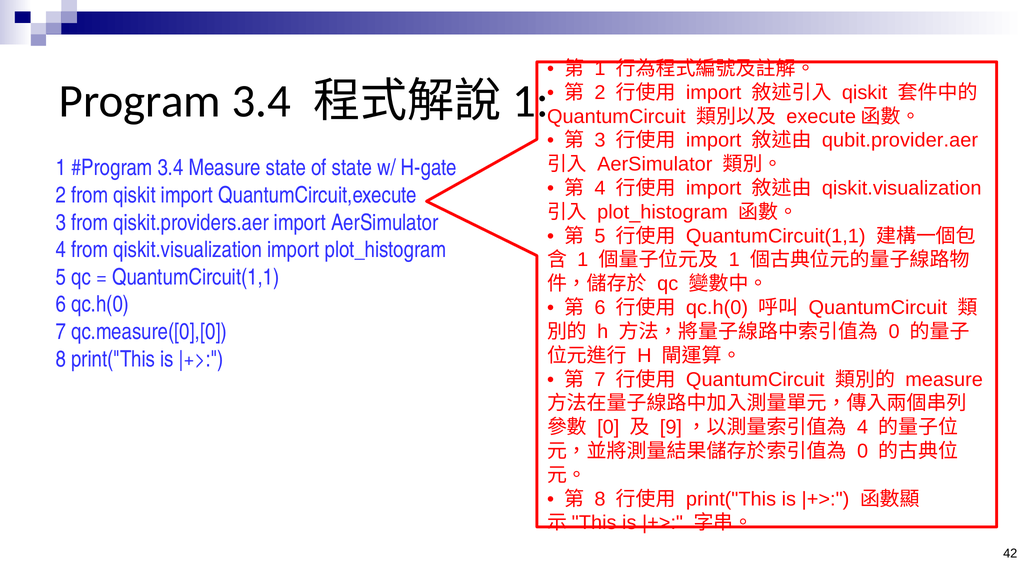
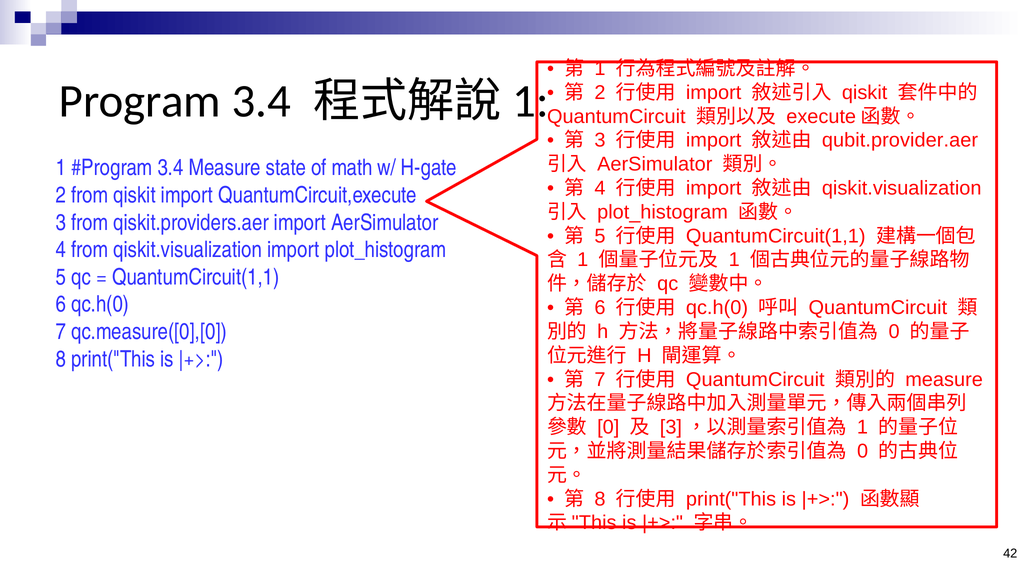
of state: state -> math (352, 168)
9: 9 -> 3 (671, 428)
4: 4 -> 1 (863, 428)
